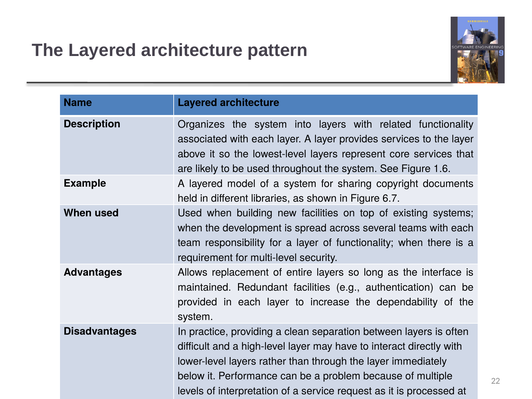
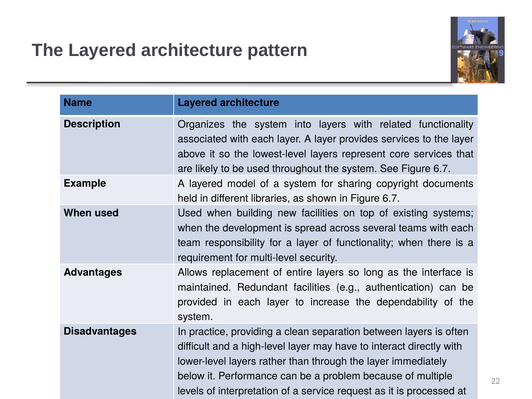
See Figure 1.6: 1.6 -> 6.7 (442, 169)
